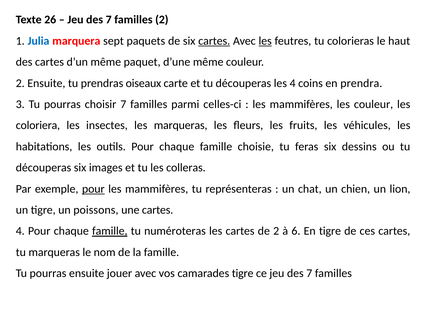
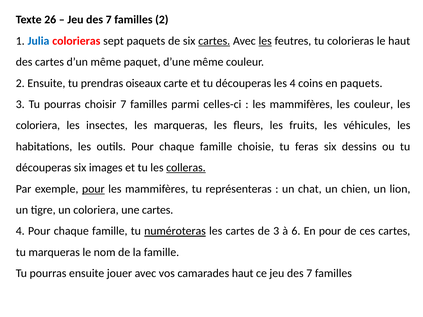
Julia marquera: marquera -> colorieras (76, 41)
en prendra: prendra -> paquets (361, 83)
colleras underline: none -> present (186, 168)
un poissons: poissons -> coloriera (96, 210)
famille underline: present -> none (110, 231)
numéroteras underline: none -> present (175, 231)
de 2: 2 -> 3 (276, 231)
En tigre: tigre -> pour (330, 231)
camarades tigre: tigre -> haut (243, 274)
